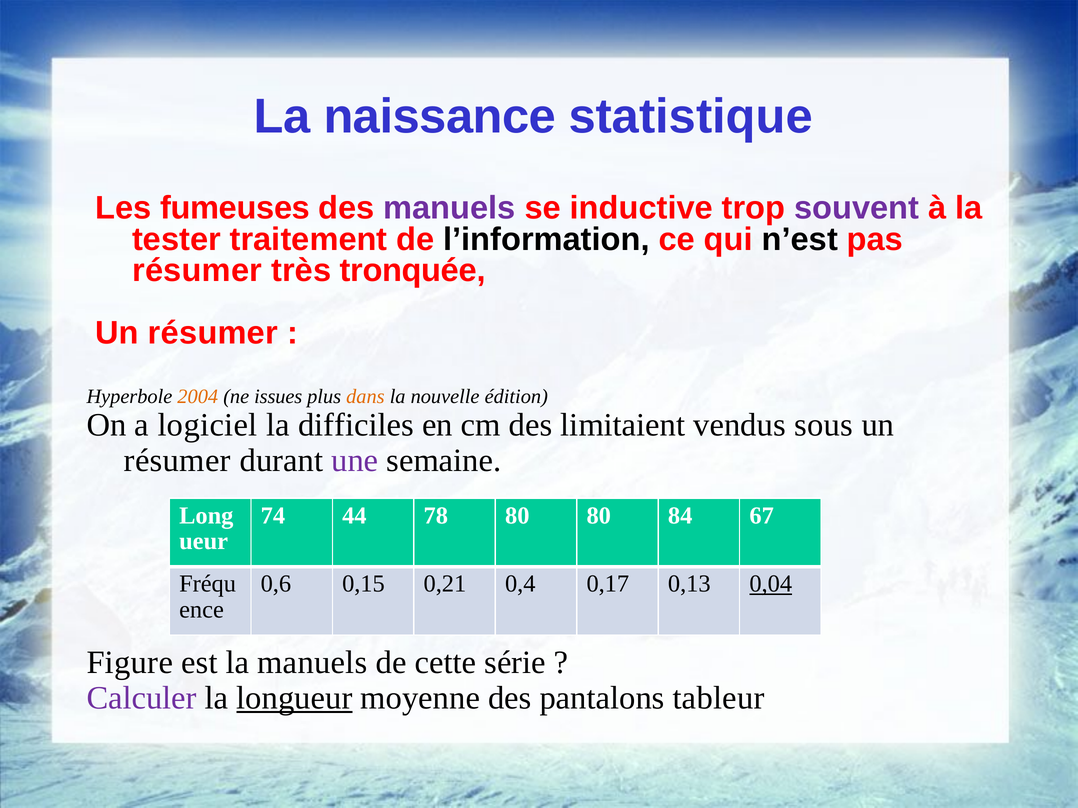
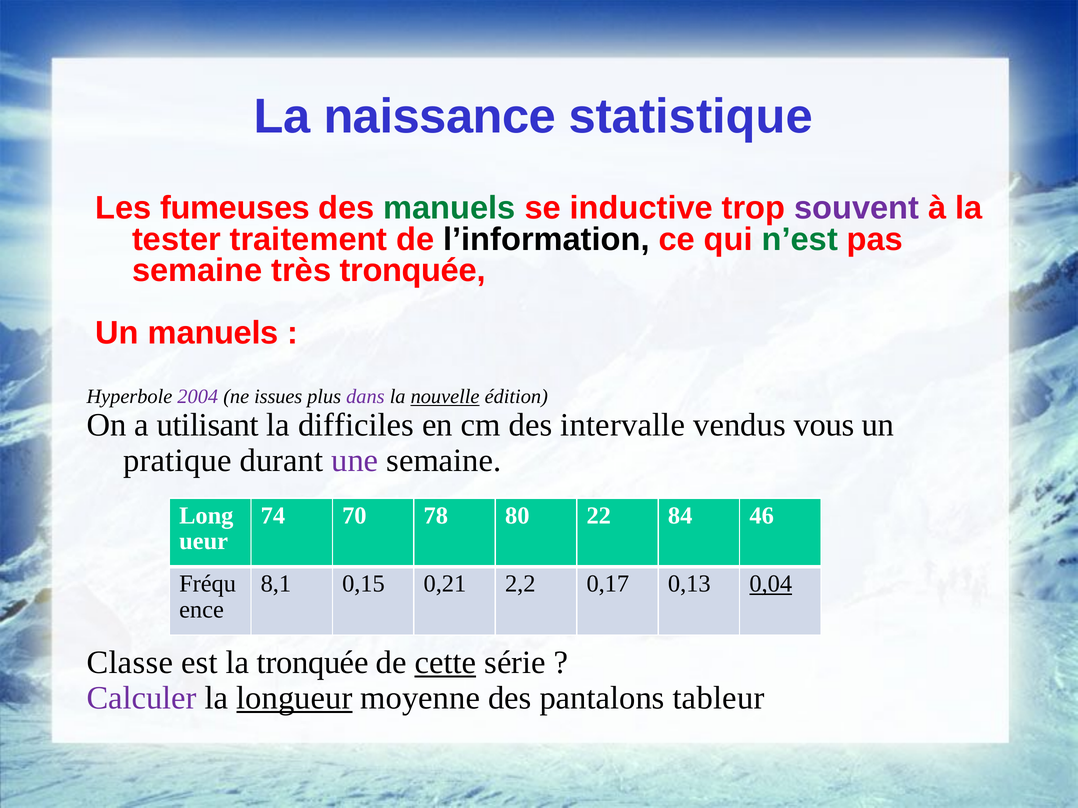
manuels colour: purple -> green (449, 208)
n’est colour: black -> green (800, 240)
résumer: résumer -> semaine (197, 271)
résumer: résumer -> manuels (213, 333)
2004 colour: orange -> purple (198, 397)
dans colour: orange -> purple (365, 397)
nouvelle underline: none -> present (445, 397)
logiciel: logiciel -> utilisant (208, 425)
limitaient: limitaient -> intervalle (623, 425)
sous: sous -> vous (824, 425)
résumer: résumer -> pratique (177, 461)
44: 44 -> 70 (354, 516)
80 80: 80 -> 22 (599, 516)
67: 67 -> 46 (762, 516)
0,6: 0,6 -> 8,1 (276, 584)
0,4: 0,4 -> 2,2 (520, 584)
Figure: Figure -> Classe (130, 663)
la manuels: manuels -> tronquée (313, 663)
cette underline: none -> present (445, 663)
